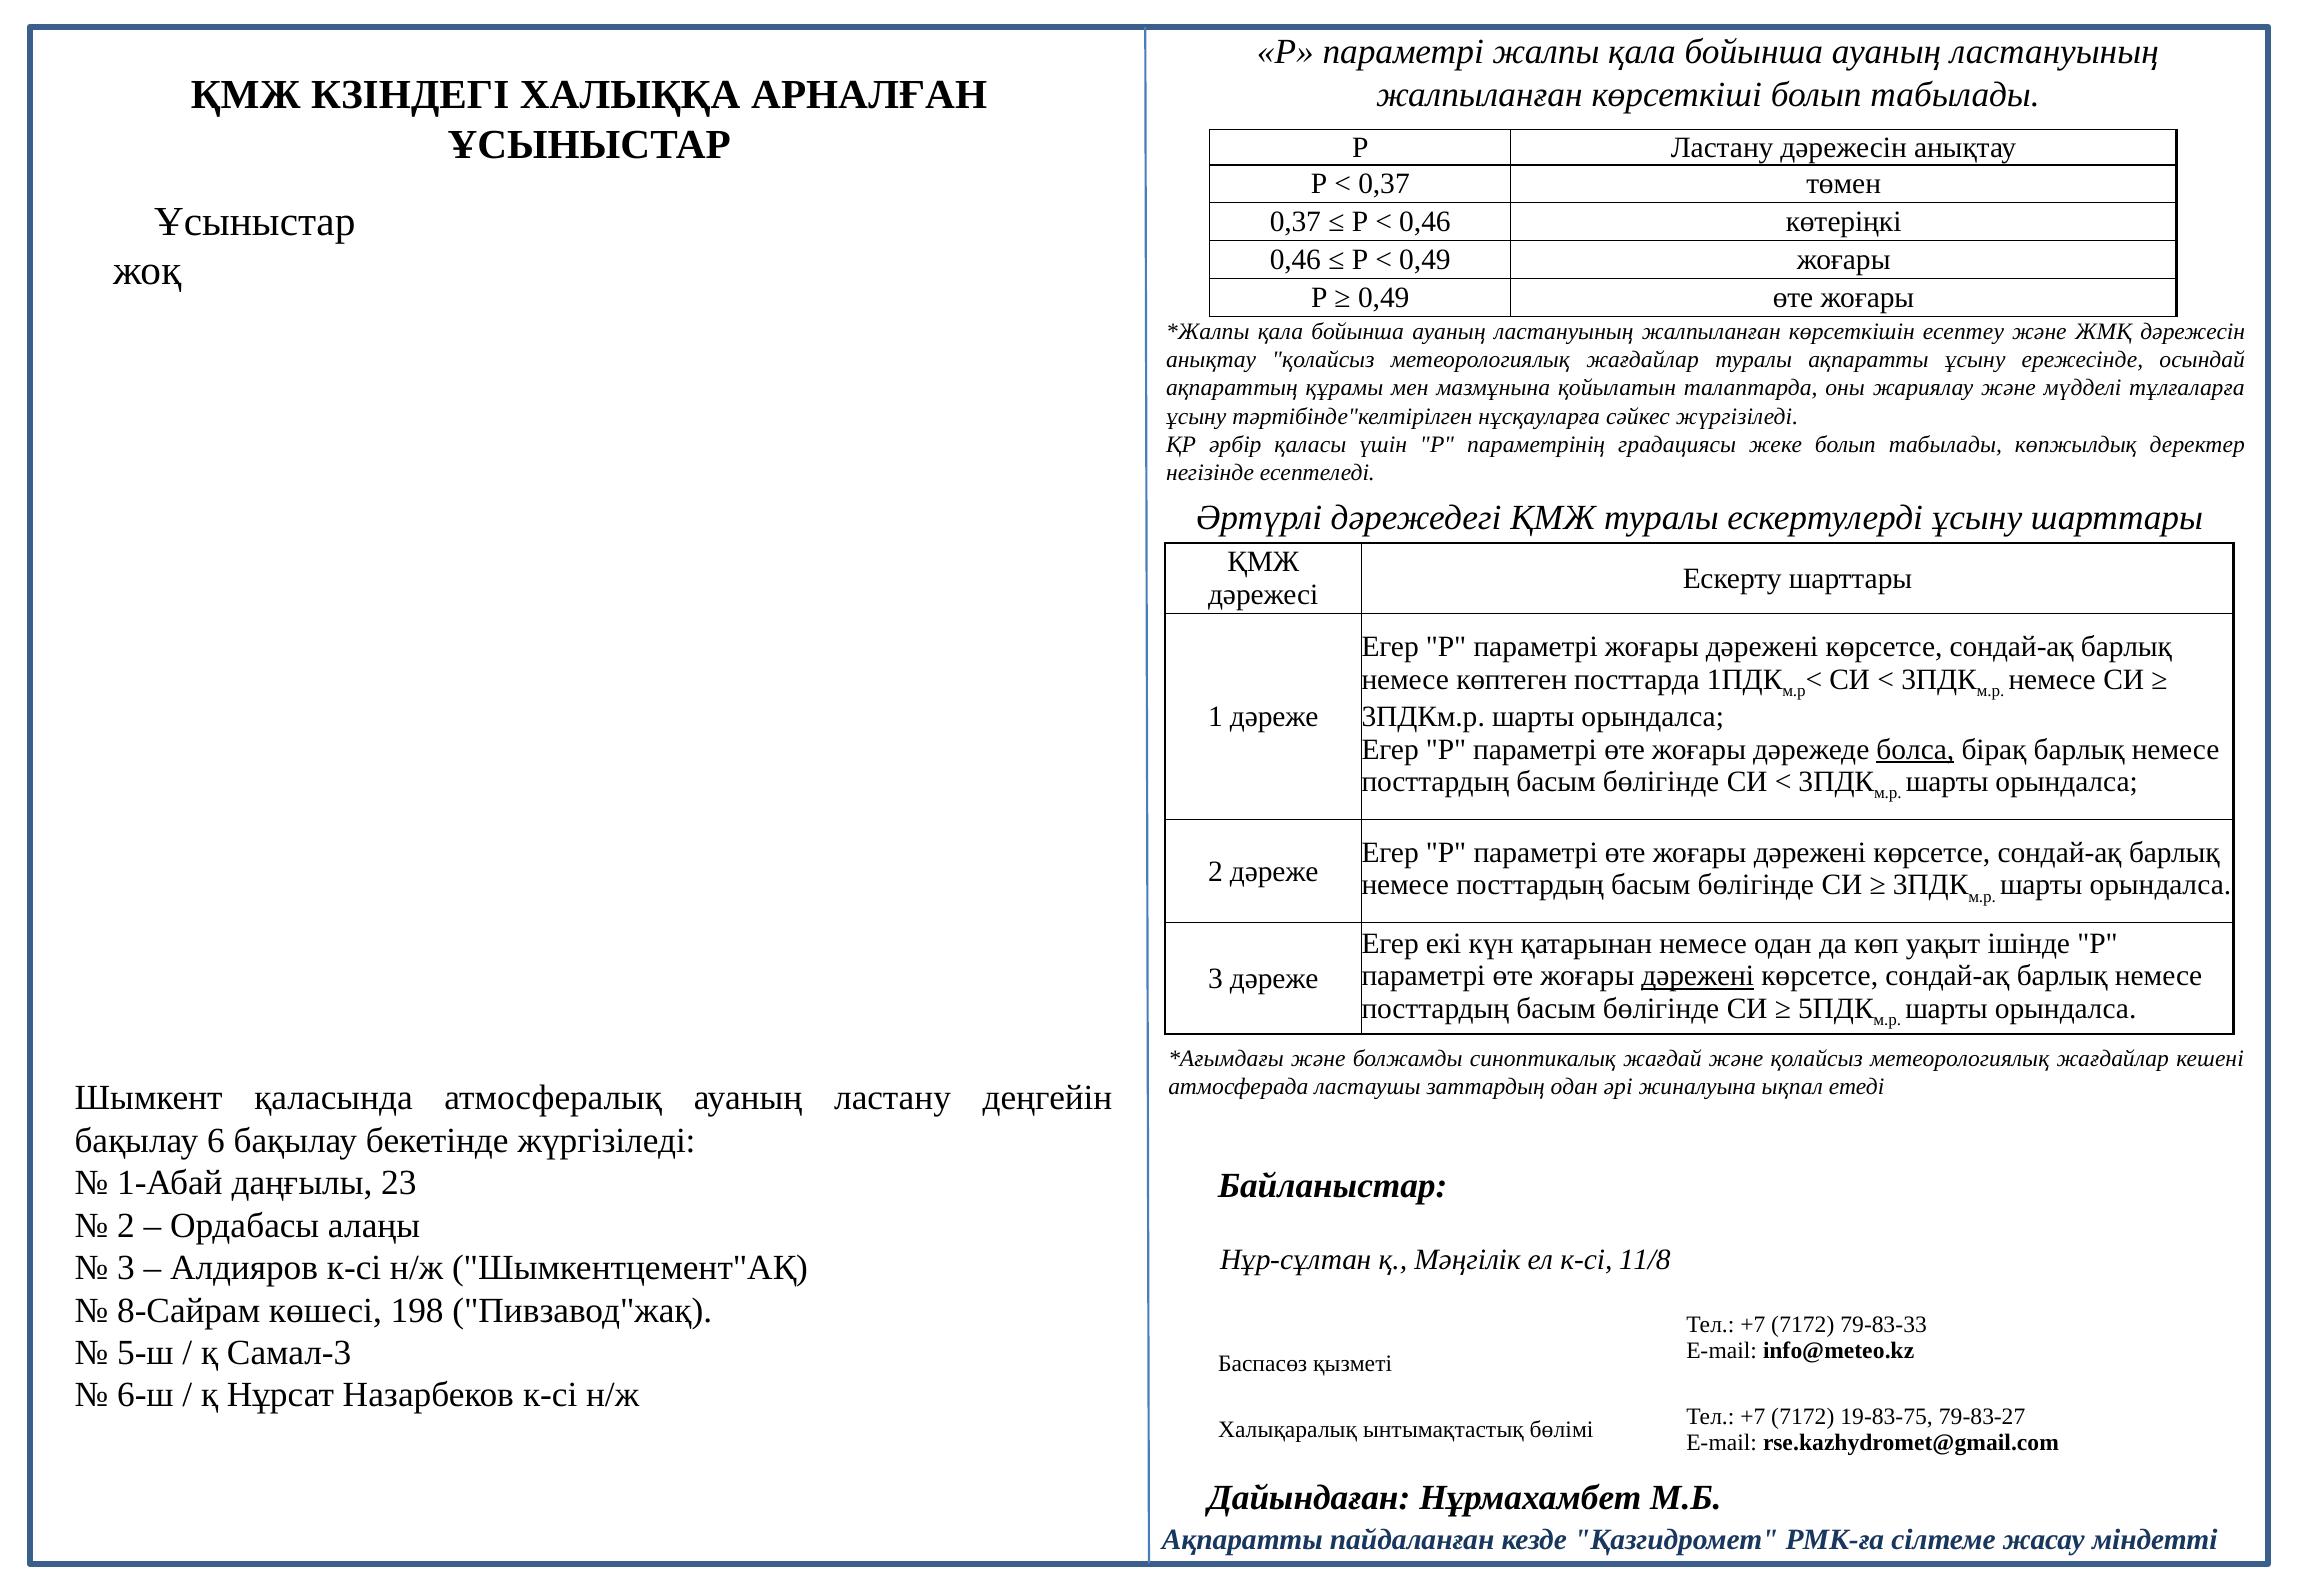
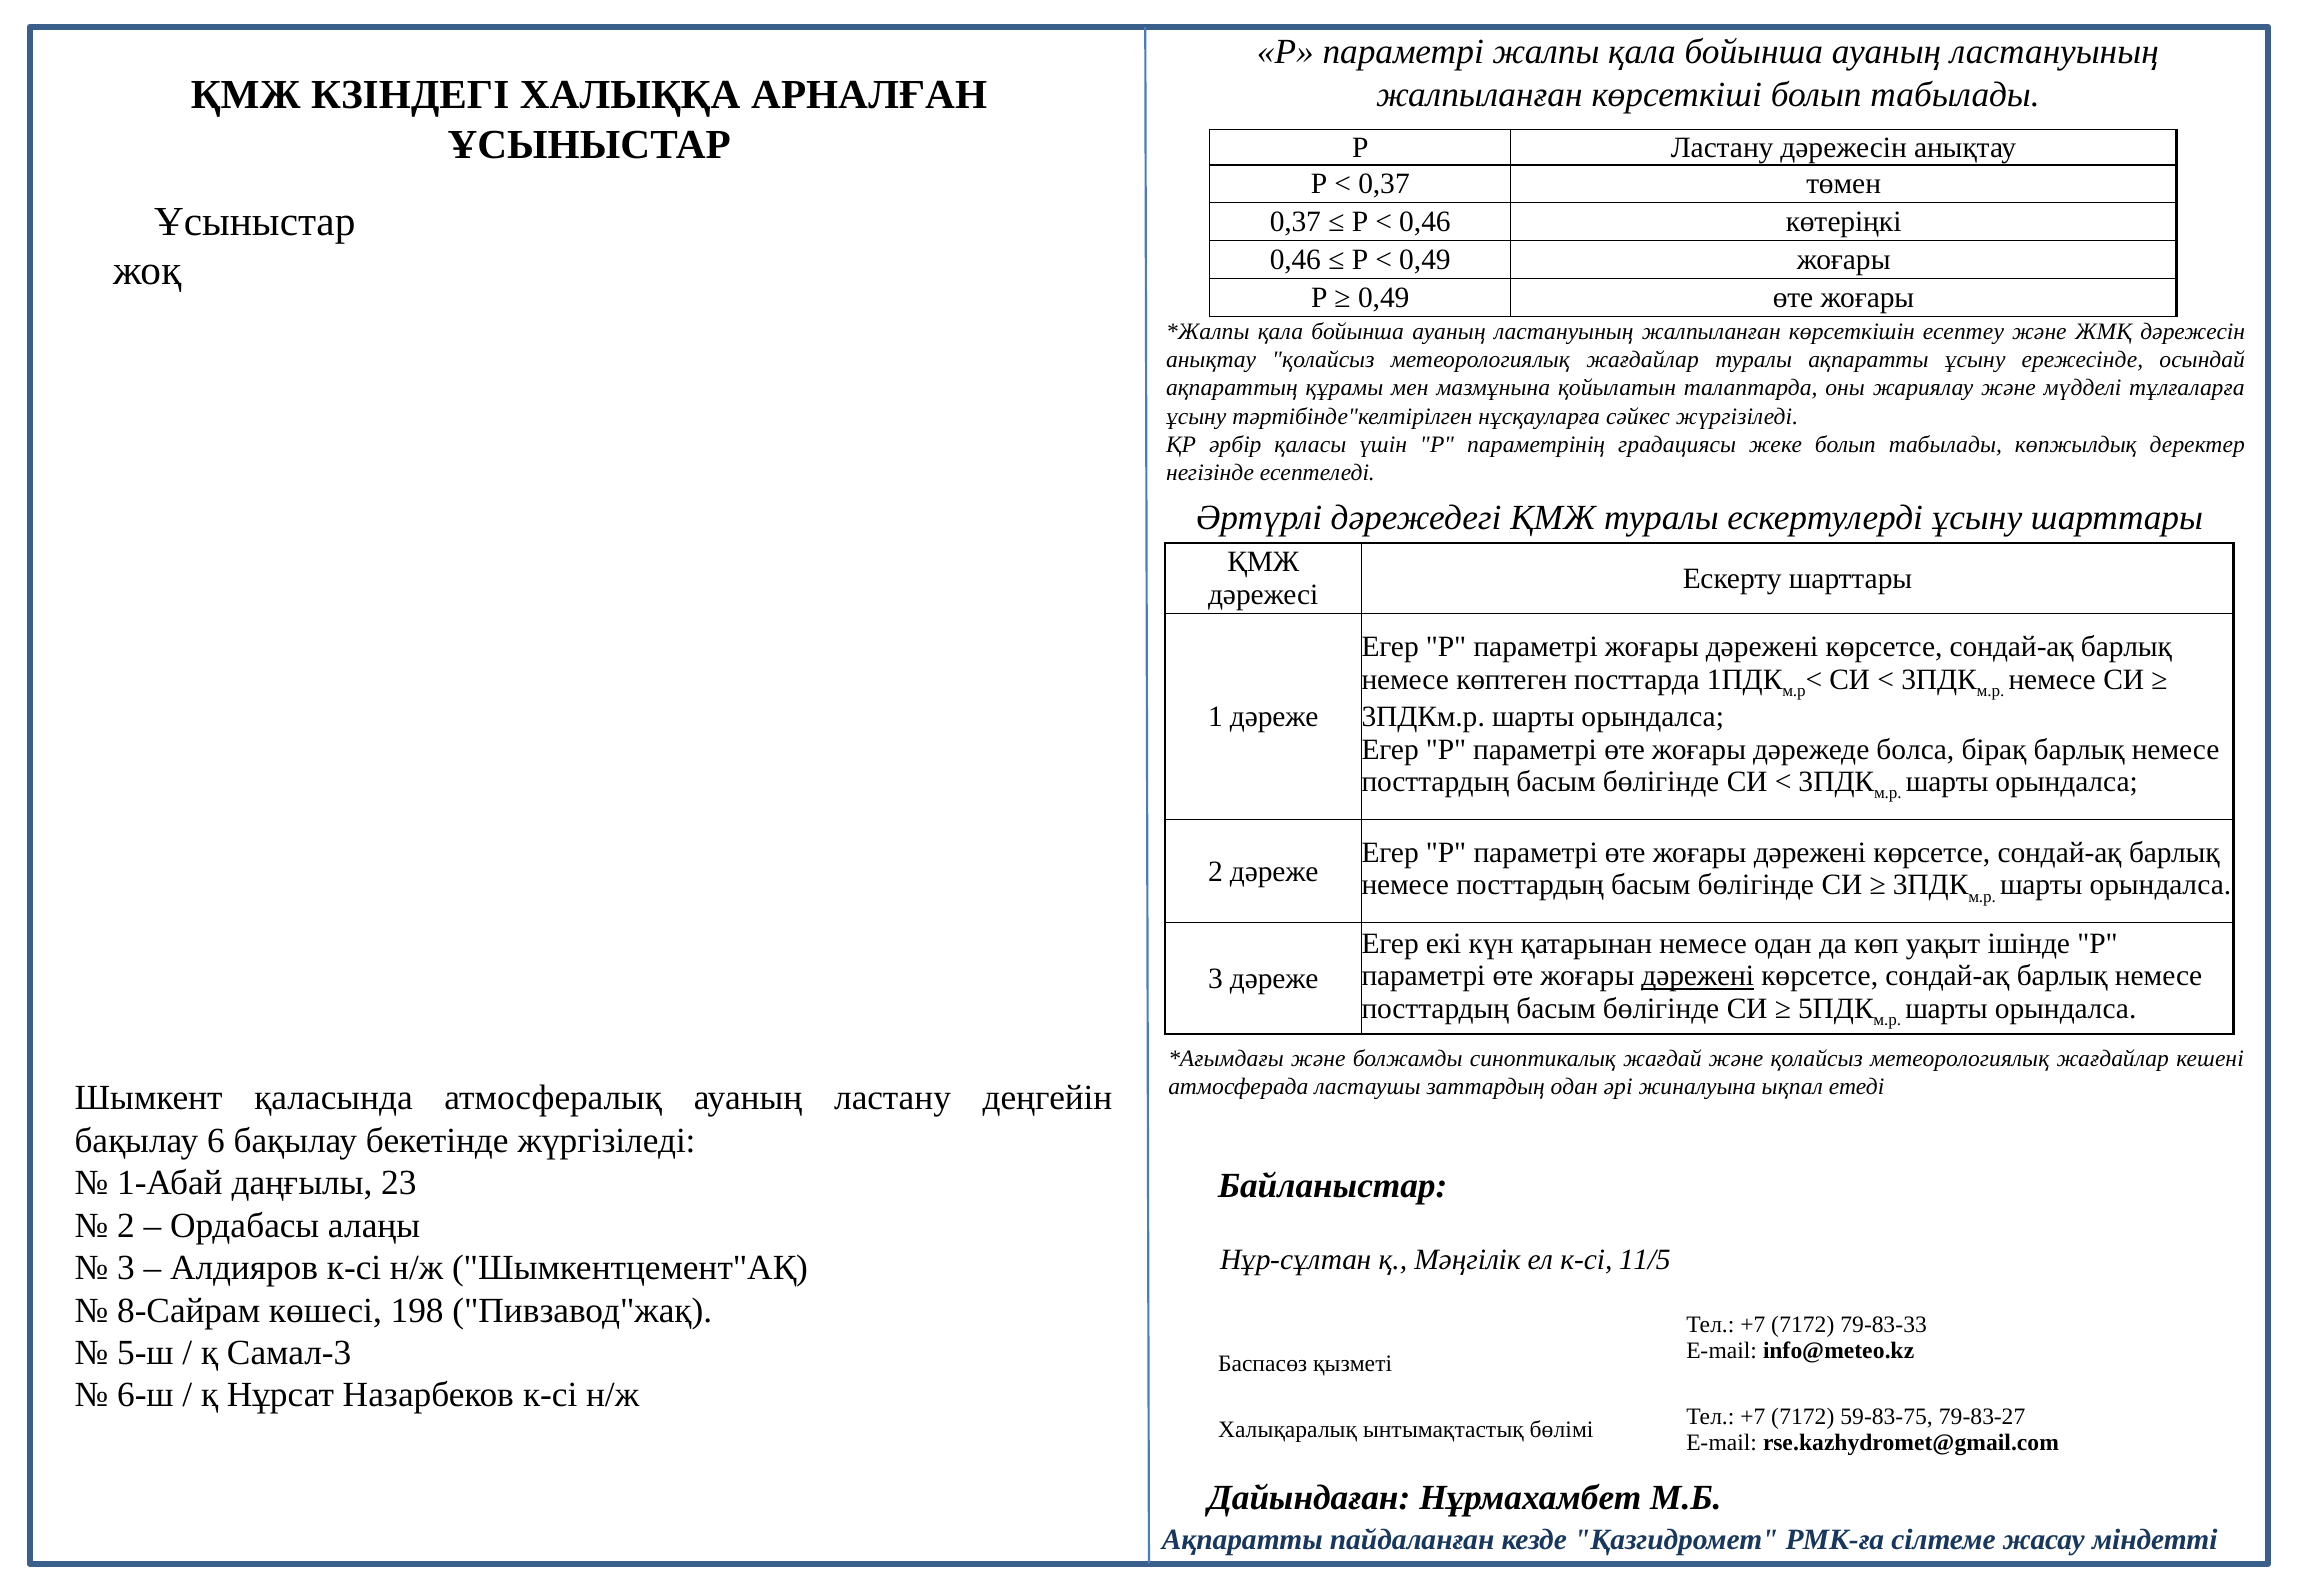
болса underline: present -> none (1915, 749)
11/8: 11/8 -> 11/5 (1645, 1259)
19-83-75: 19-83-75 -> 59-83-75 (1887, 1416)
